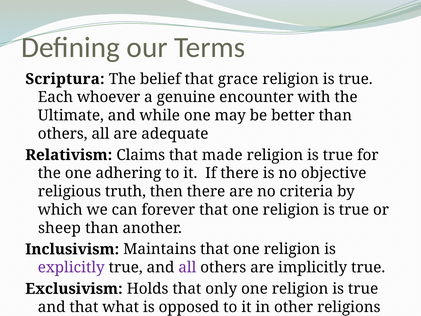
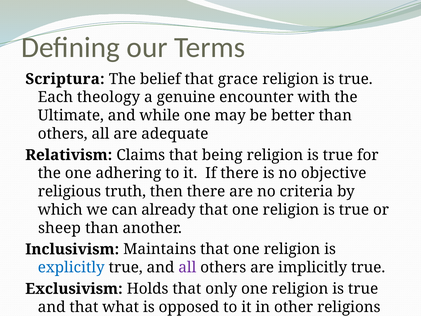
whoever: whoever -> theology (109, 97)
made: made -> being (222, 155)
forever: forever -> already (168, 210)
explicitly colour: purple -> blue (71, 267)
